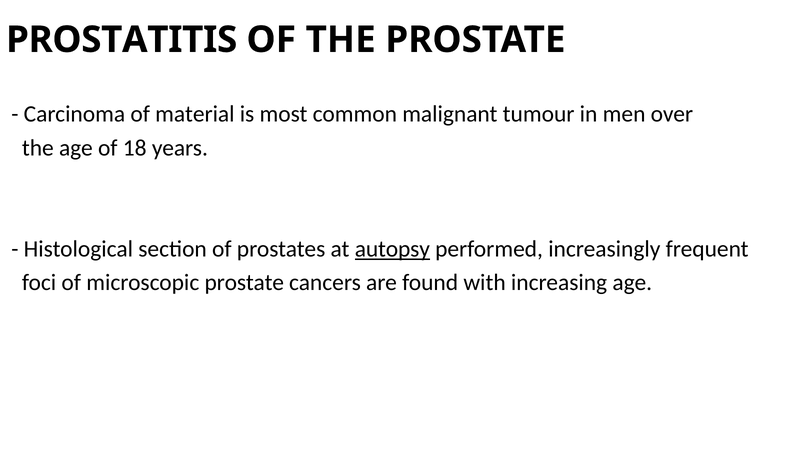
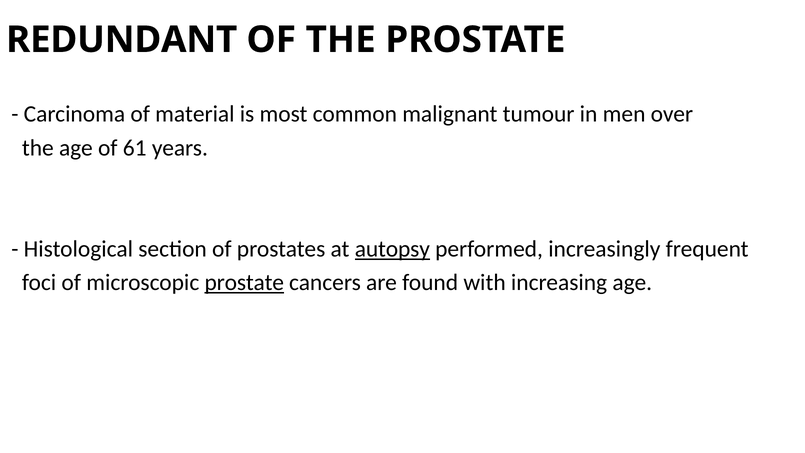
PROSTATITIS: PROSTATITIS -> REDUNDANT (122, 40)
18: 18 -> 61 (135, 148)
prostate underline: none -> present (244, 283)
